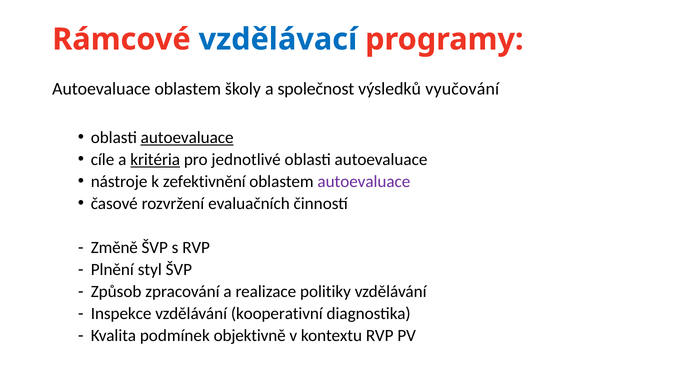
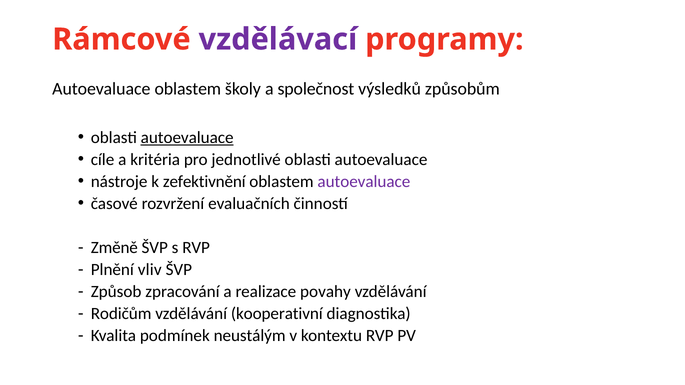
vzdělávací colour: blue -> purple (278, 39)
vyučování: vyučování -> způsobům (462, 89)
kritéria underline: present -> none (155, 160)
styl: styl -> vliv (150, 270)
politiky: politiky -> povahy (325, 292)
Inspekce: Inspekce -> Rodičům (121, 314)
objektivně: objektivně -> neustálým (250, 336)
